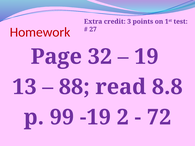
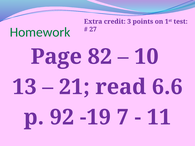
Homework colour: red -> green (40, 32)
32: 32 -> 82 (100, 57)
19: 19 -> 10 (146, 57)
88: 88 -> 21 (74, 87)
8.8: 8.8 -> 6.6 (167, 87)
99: 99 -> 92 (62, 117)
2: 2 -> 7 (123, 117)
72: 72 -> 11 (159, 117)
